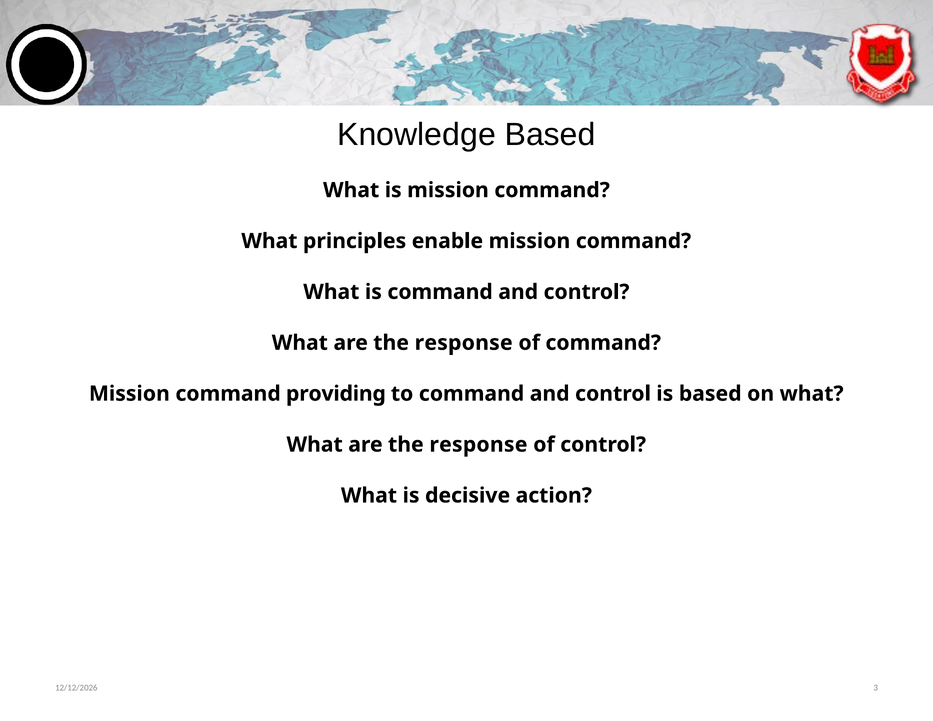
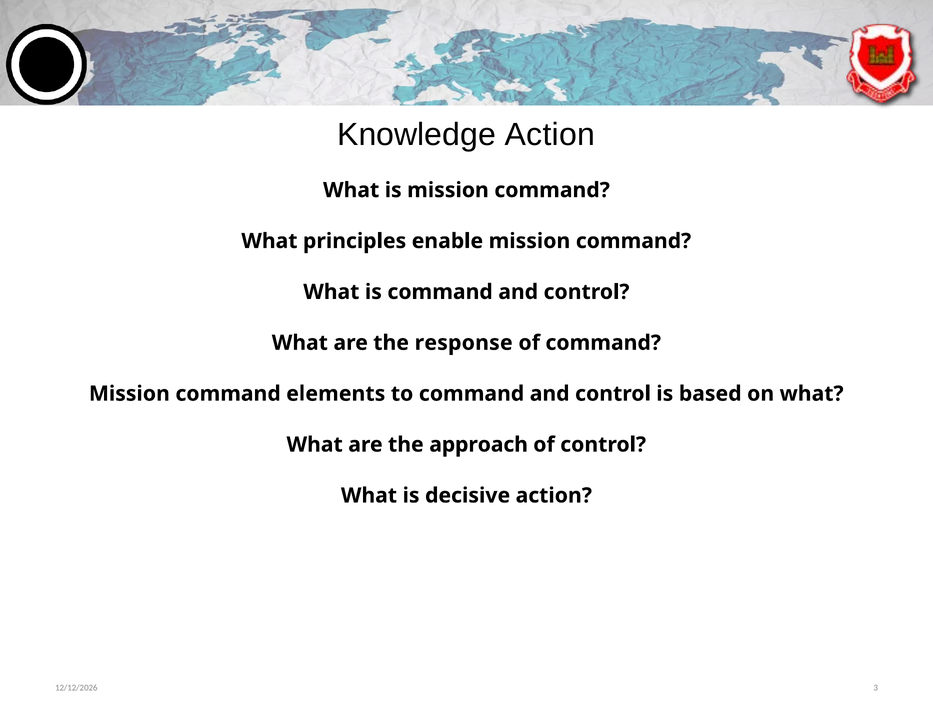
Knowledge Based: Based -> Action (550, 134)
providing: providing -> elements (336, 394)
response: response -> approach (479, 445)
